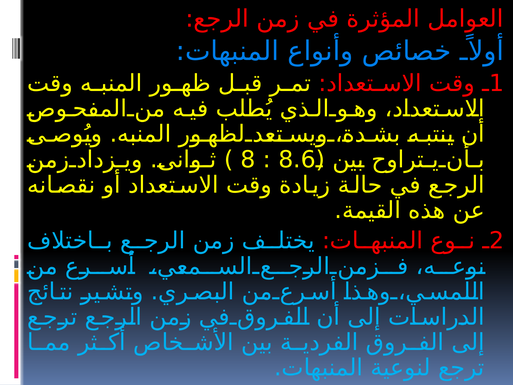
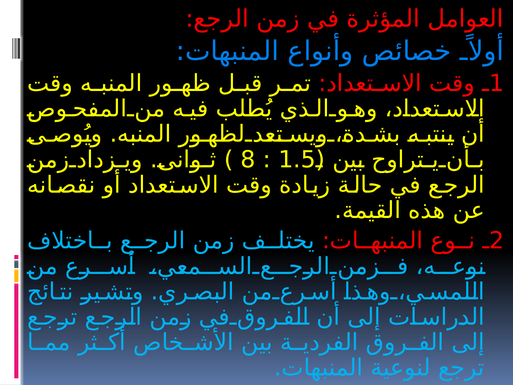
8.6: 8.6 -> 1.5 (297, 160)
